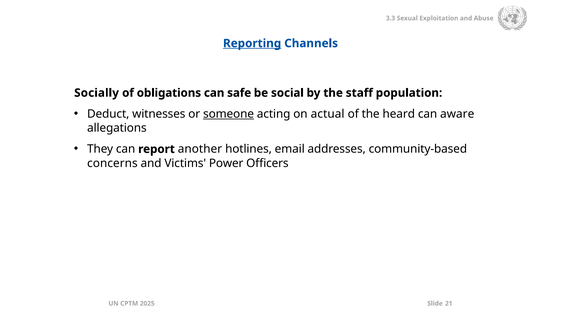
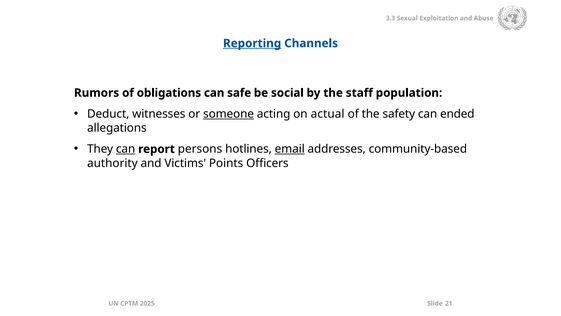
Socially: Socially -> Rumors (97, 93)
heard: heard -> safety (399, 114)
aware: aware -> ended (457, 114)
can underline: none -> present (126, 149)
another: another -> persons (200, 149)
email underline: none -> present (290, 149)
concerns: concerns -> authority (112, 163)
Power: Power -> Points (226, 163)
